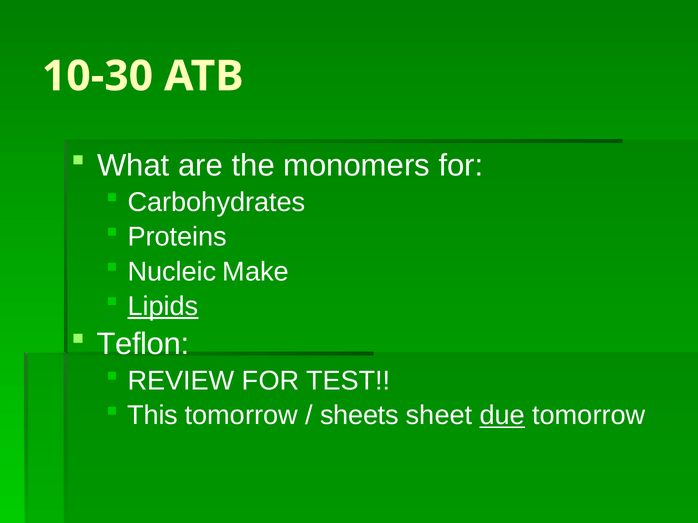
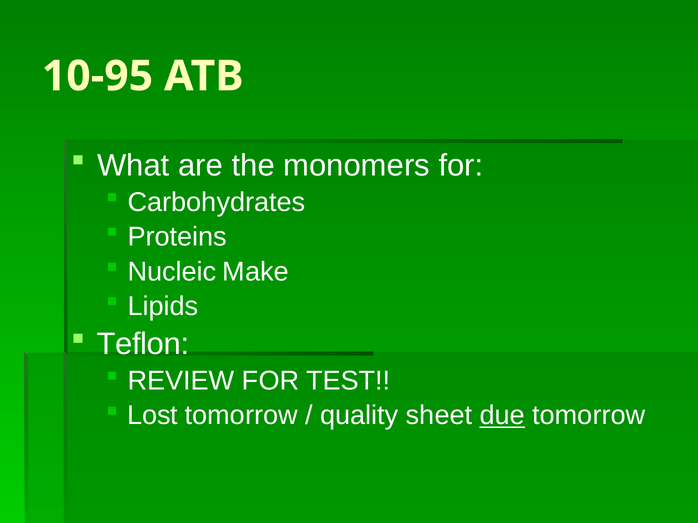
10-30: 10-30 -> 10-95 (97, 76)
Lipids underline: present -> none (163, 307)
This: This -> Lost (153, 416)
sheets: sheets -> quality (359, 416)
